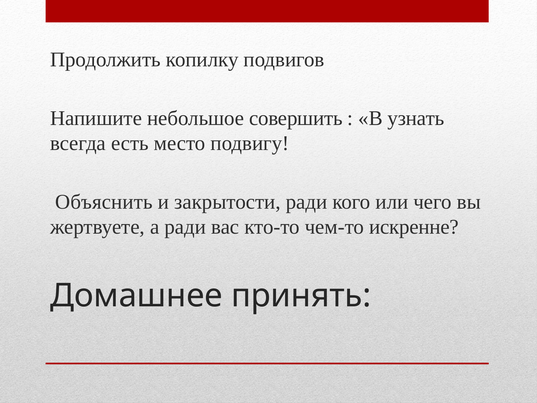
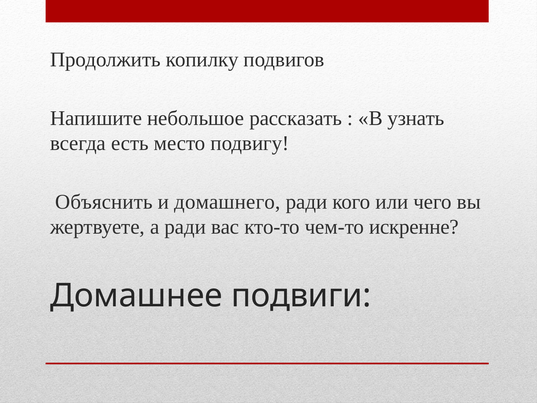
совершить: совершить -> рассказать (296, 118)
закрытости: закрытости -> домашнего (227, 202)
принять: принять -> подвиги (301, 295)
